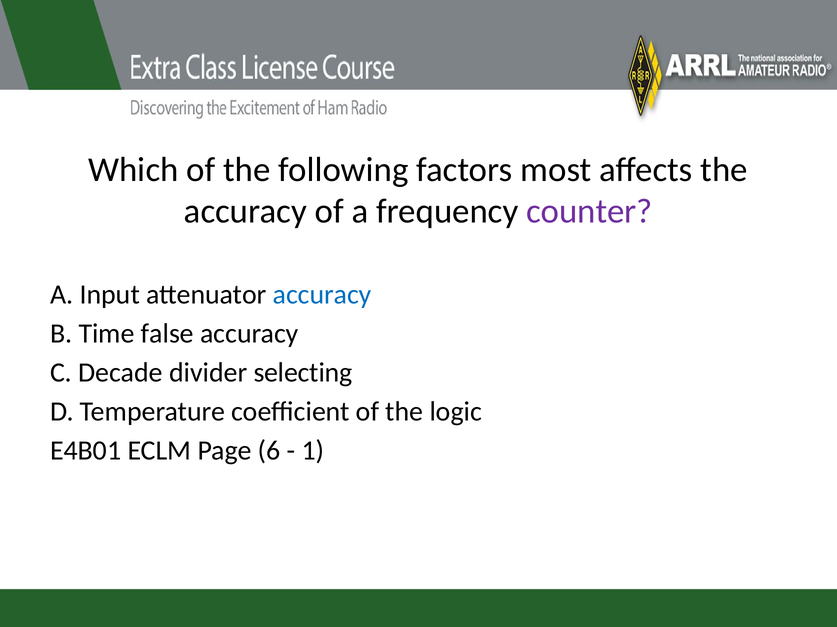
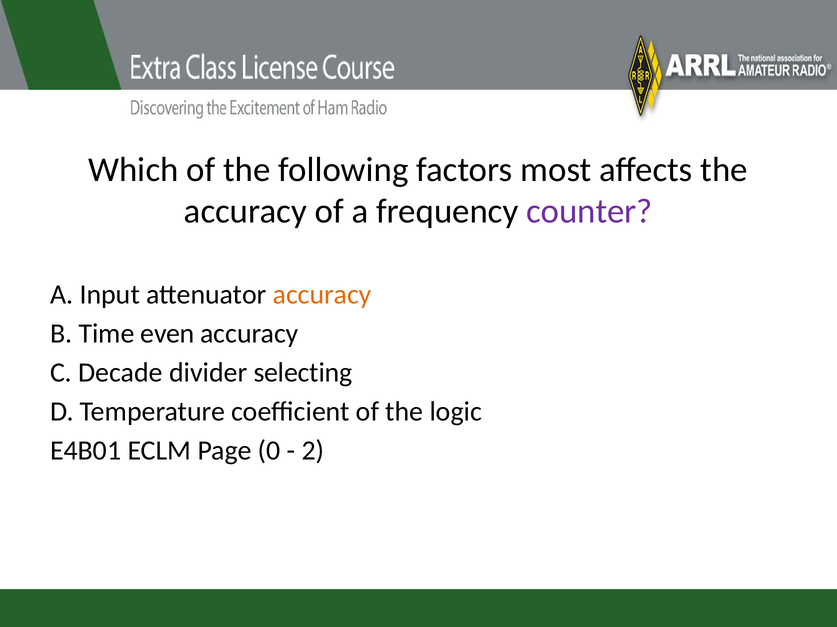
accuracy colour: blue -> orange (322, 295)
false: false -> even (167, 334)
6: 6 -> 0 (269, 451)
1: 1 -> 2 (313, 451)
